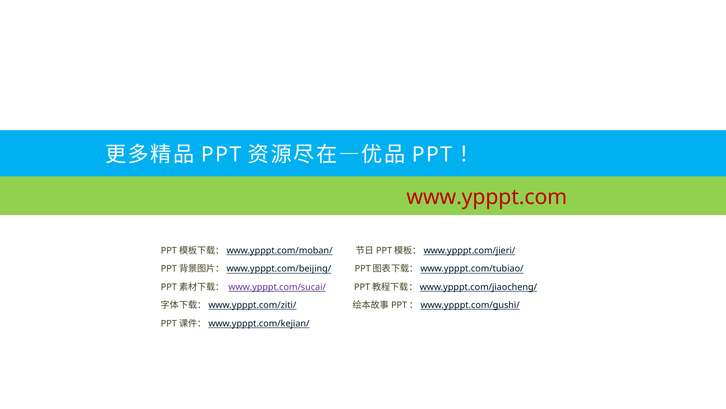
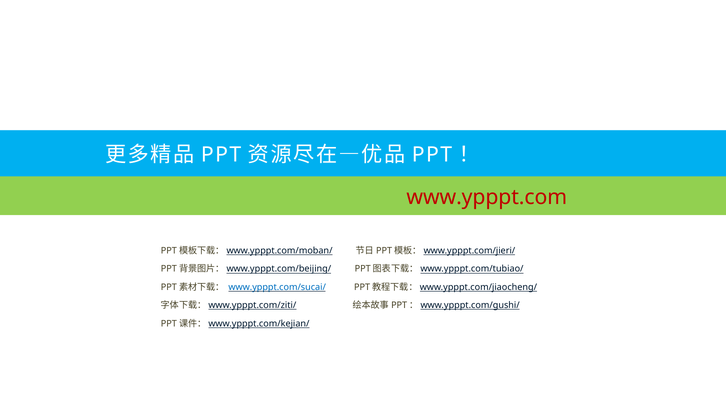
www.ypppt.com/sucai/ colour: purple -> blue (277, 287)
